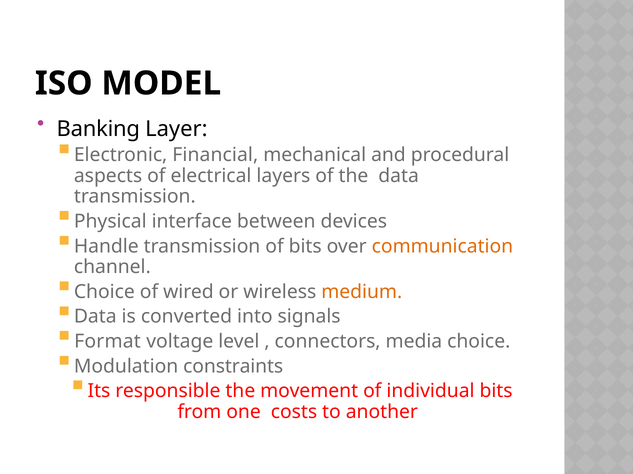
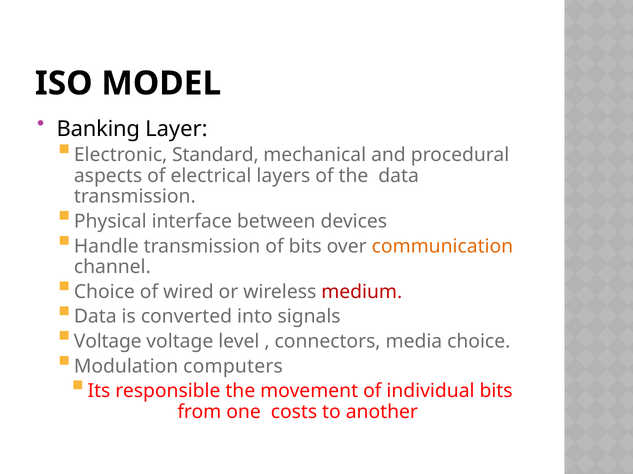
Financial: Financial -> Standard (215, 155)
medium colour: orange -> red (362, 292)
Format: Format -> Voltage (108, 342)
constraints: constraints -> computers (233, 367)
